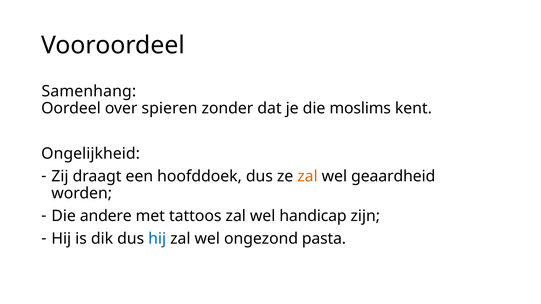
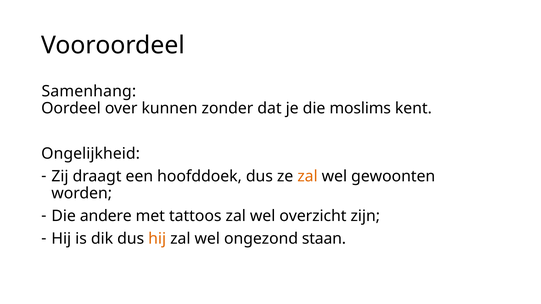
spieren: spieren -> kunnen (170, 109)
geaardheid: geaardheid -> gewoonten (393, 177)
handicap: handicap -> overzicht (313, 216)
hij colour: blue -> orange (157, 239)
pasta: pasta -> staan (324, 239)
